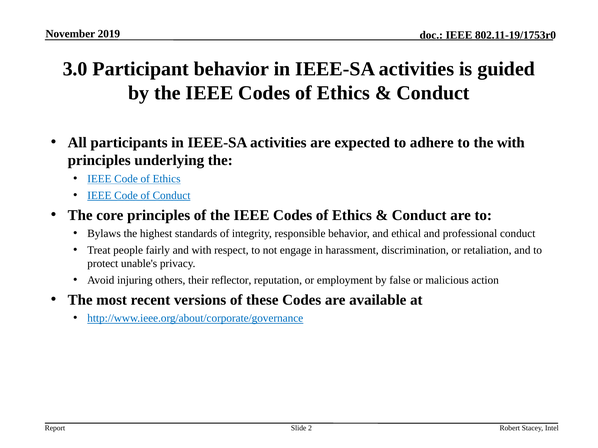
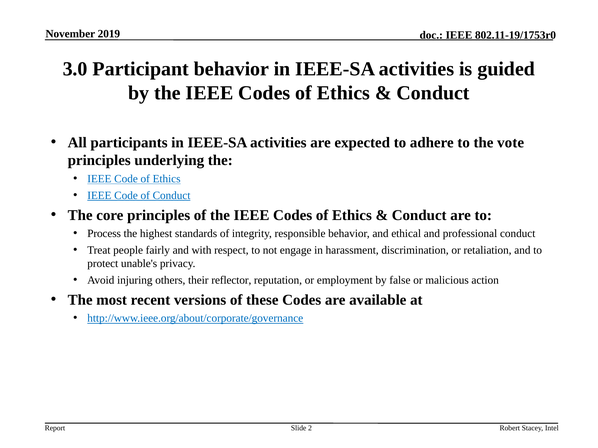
the with: with -> vote (511, 143)
Bylaws: Bylaws -> Process (104, 234)
